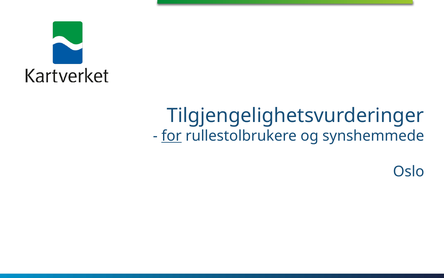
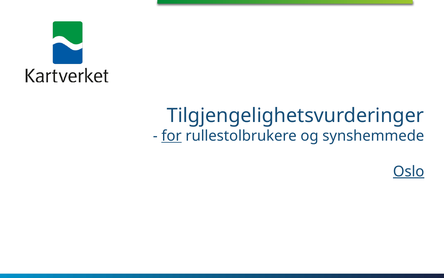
Oslo underline: none -> present (409, 171)
